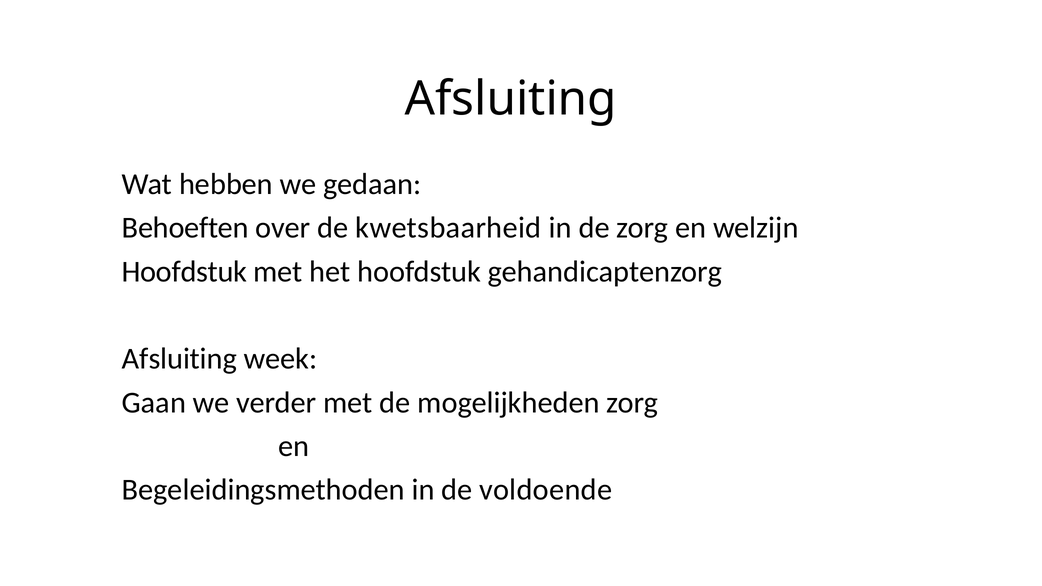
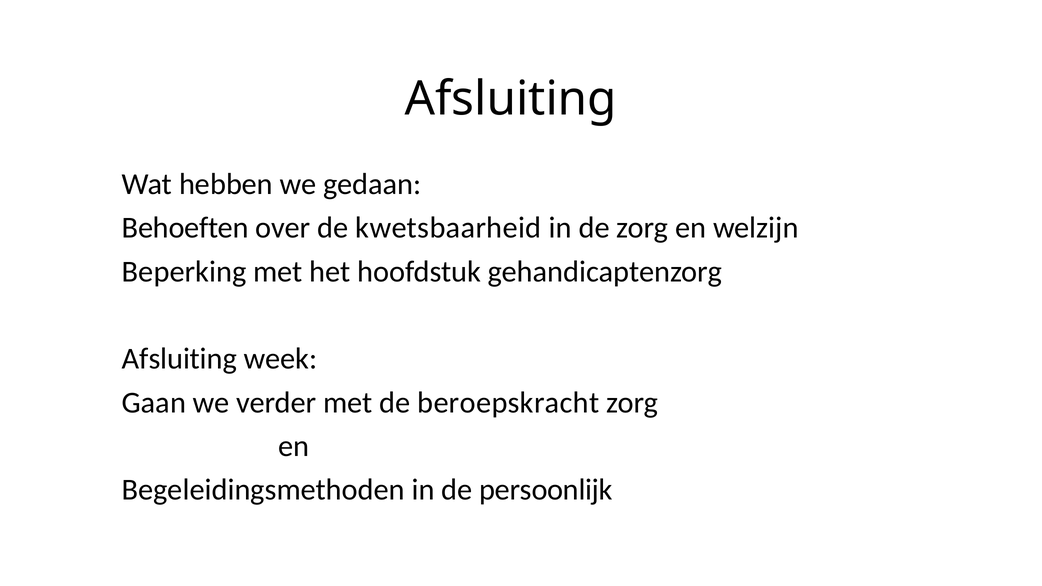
Hoofdstuk: Hoofdstuk -> Beperking (184, 272)
mogelijkheden: mogelijkheden -> beroepskracht (508, 403)
voldoende: voldoende -> persoonlijk (546, 490)
